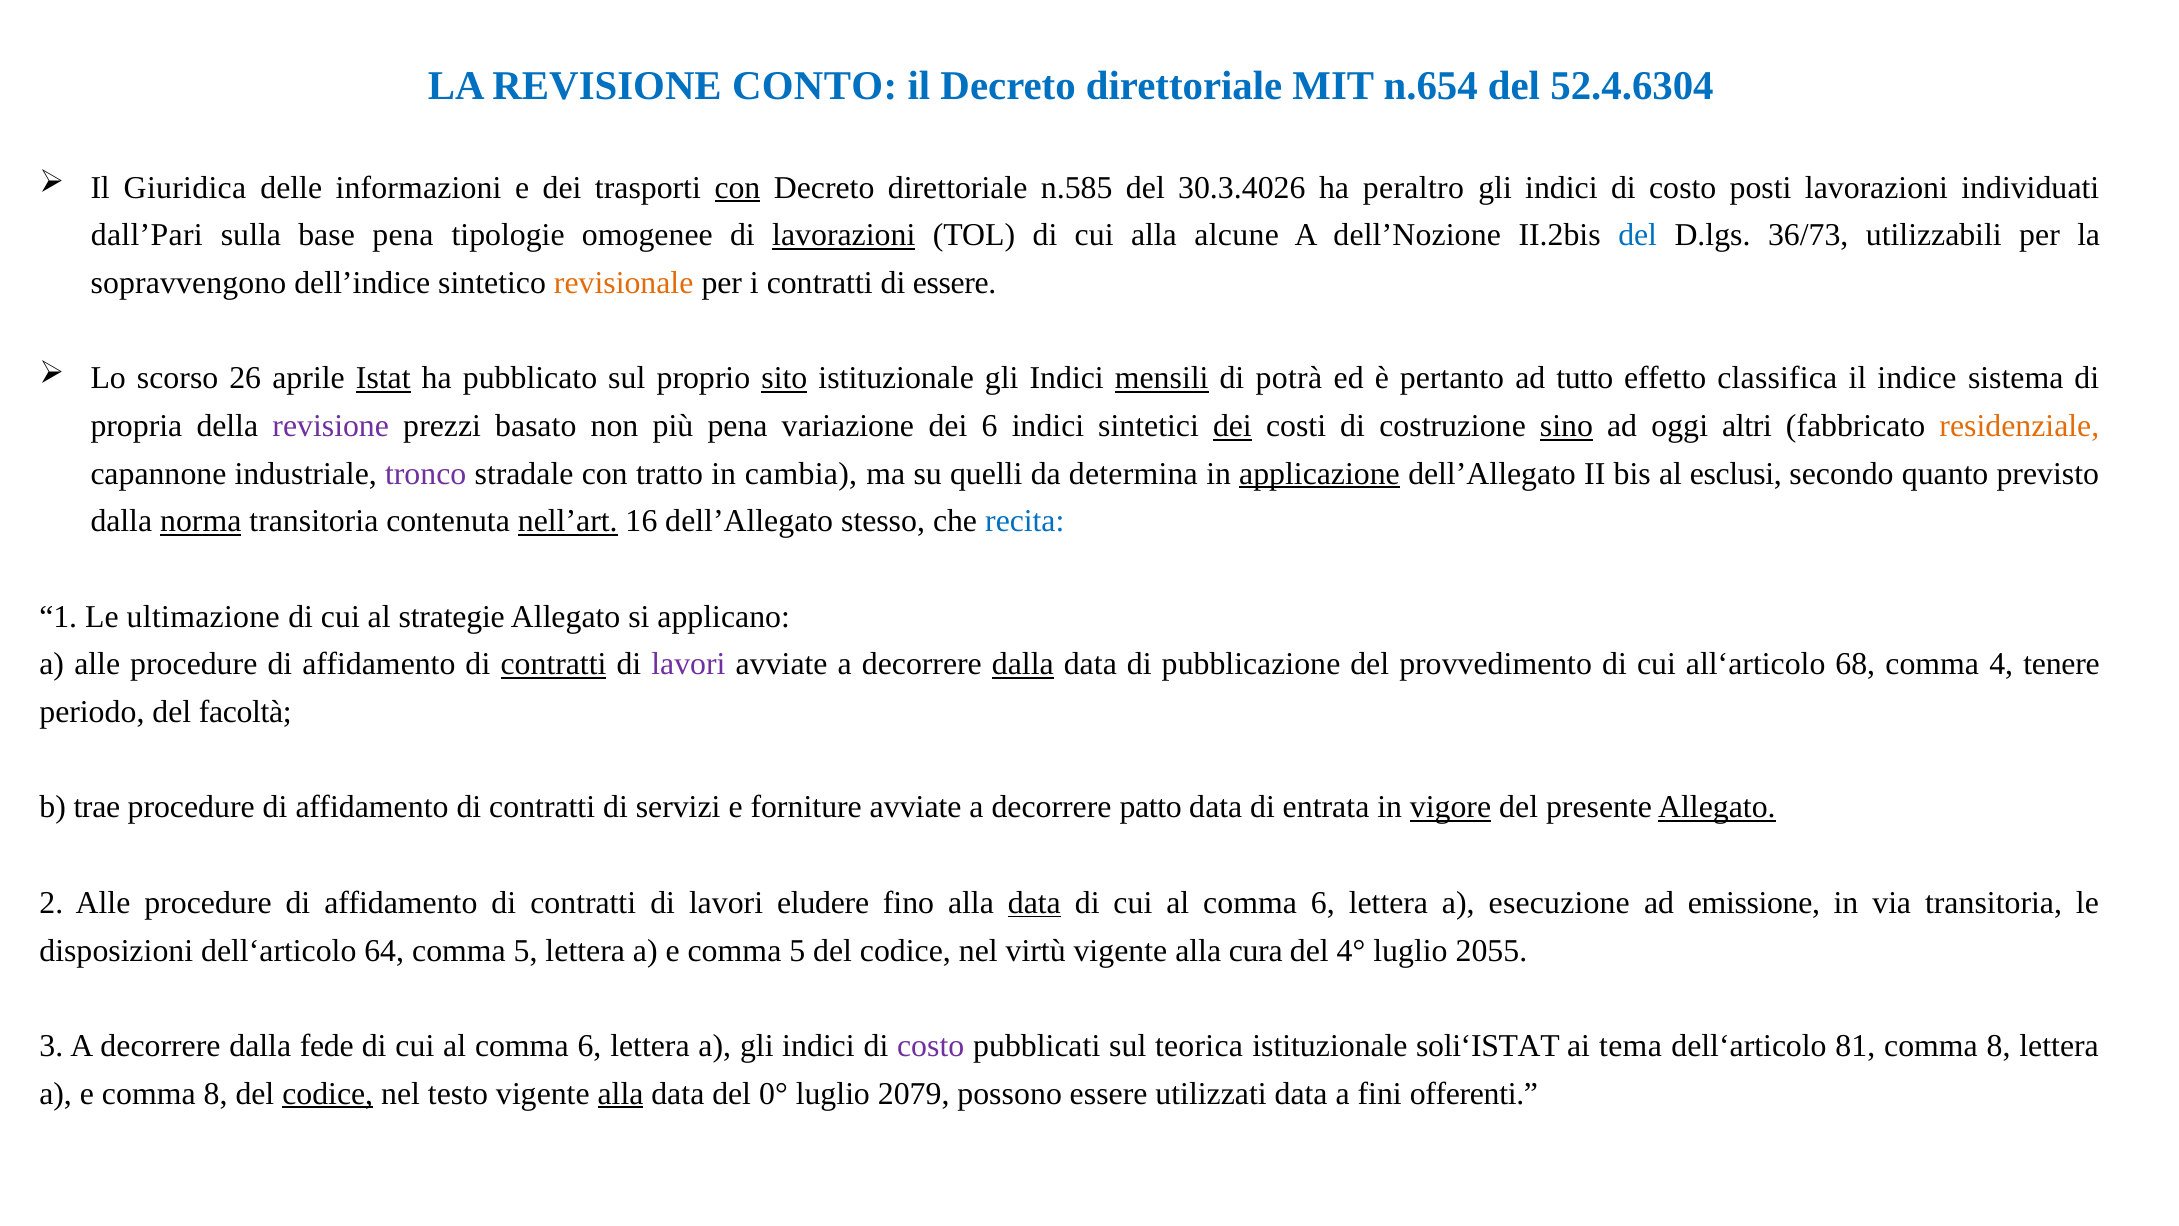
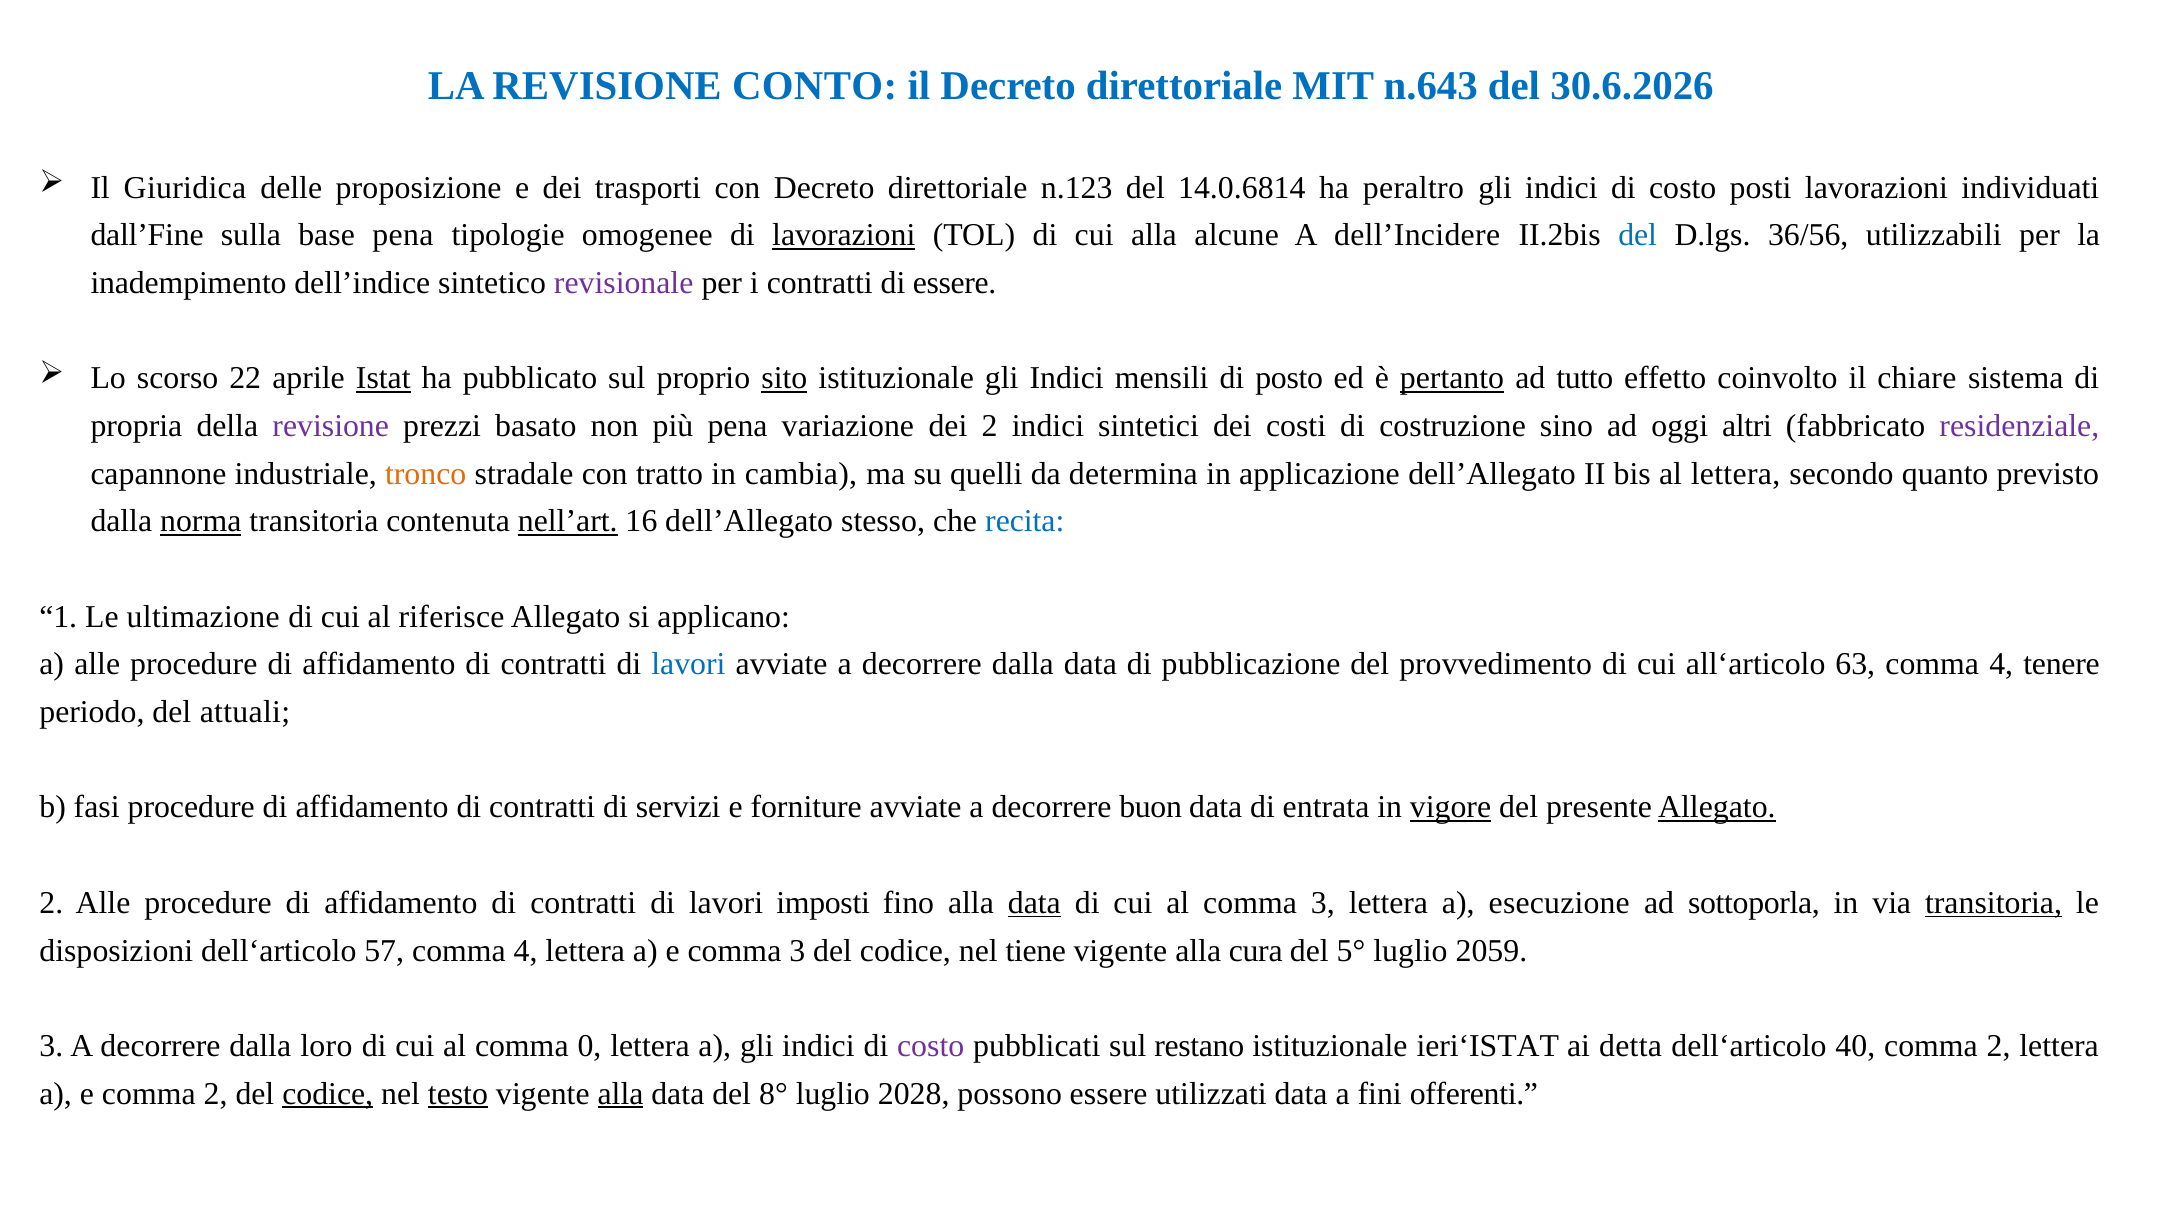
n.654: n.654 -> n.643 (1431, 86)
52.4.6304: 52.4.6304 -> 30.6.2026 (1632, 86)
informazioni: informazioni -> proposizione (419, 187)
con underline: present -> none (737, 187)
n.585: n.585 -> n.123 (1077, 187)
30.3.4026: 30.3.4026 -> 14.0.6814 (1242, 187)
dall’Pari: dall’Pari -> dall’Fine (147, 235)
dell’Nozione: dell’Nozione -> dell’Incidere (1417, 235)
36/73: 36/73 -> 36/56 (1808, 235)
sopravvengono: sopravvengono -> inadempimento (189, 283)
revisionale colour: orange -> purple (624, 283)
26: 26 -> 22 (245, 378)
mensili underline: present -> none (1162, 378)
potrà: potrà -> posto (1289, 378)
pertanto underline: none -> present (1452, 378)
classifica: classifica -> coinvolto (1777, 378)
indice: indice -> chiare (1917, 378)
dei 6: 6 -> 2 (990, 426)
dei underline: present -> none (1232, 426)
sino underline: present -> none (1567, 426)
residenziale colour: orange -> purple (2019, 426)
tronco colour: purple -> orange (426, 474)
applicazione underline: present -> none (1320, 474)
al esclusi: esclusi -> lettera (1736, 474)
strategie: strategie -> riferisce (452, 617)
contratti underline: present -> none (554, 664)
lavori colour: purple -> blue (688, 664)
dalla underline: present -> none (1023, 664)
68: 68 -> 63 (1855, 664)
facoltà: facoltà -> attuali (245, 712)
trae: trae -> fasi (97, 807)
patto: patto -> buon (1151, 807)
eludere: eludere -> imposti (823, 903)
6: 6 -> 3 (1323, 903)
emissione: emissione -> sottoporla (1754, 903)
transitoria underline: none -> present (1994, 903)
64: 64 -> 57 (384, 950)
5: 5 -> 4 (526, 950)
e comma 5: 5 -> 3 (797, 950)
virtù: virtù -> tiene (1036, 950)
4°: 4° -> 5° (1351, 950)
2055: 2055 -> 2059 (1491, 950)
fede: fede -> loro (326, 1046)
6: 6 -> 0 (590, 1046)
teorica: teorica -> restano (1199, 1046)
soli‘ISTAT: soli‘ISTAT -> ieri‘ISTAT (1488, 1046)
tema: tema -> detta (1631, 1046)
81: 81 -> 40 (1855, 1046)
8: 8 -> 2 (1999, 1046)
e comma 8: 8 -> 2 (216, 1093)
testo underline: none -> present (458, 1093)
0°: 0° -> 8° (773, 1093)
2079: 2079 -> 2028 (914, 1093)
